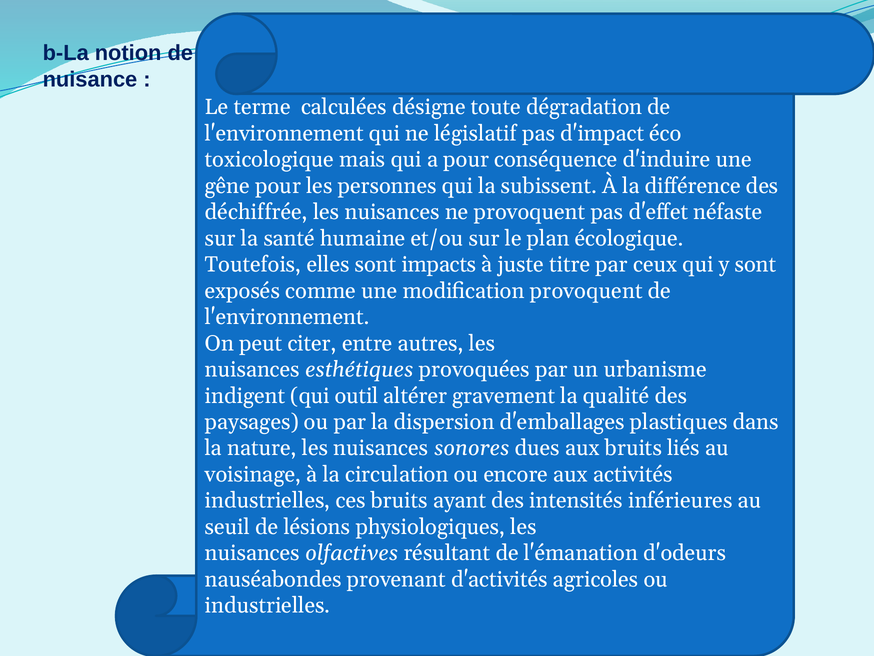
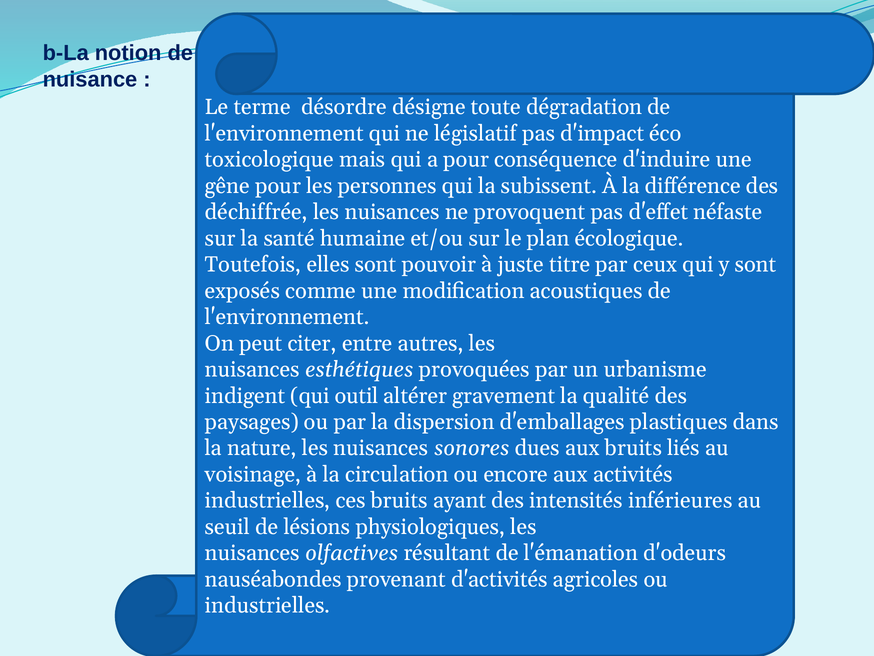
calculées: calculées -> désordre (344, 107)
impacts: impacts -> pouvoir (439, 264)
modification provoquent: provoquent -> acoustiques (586, 291)
